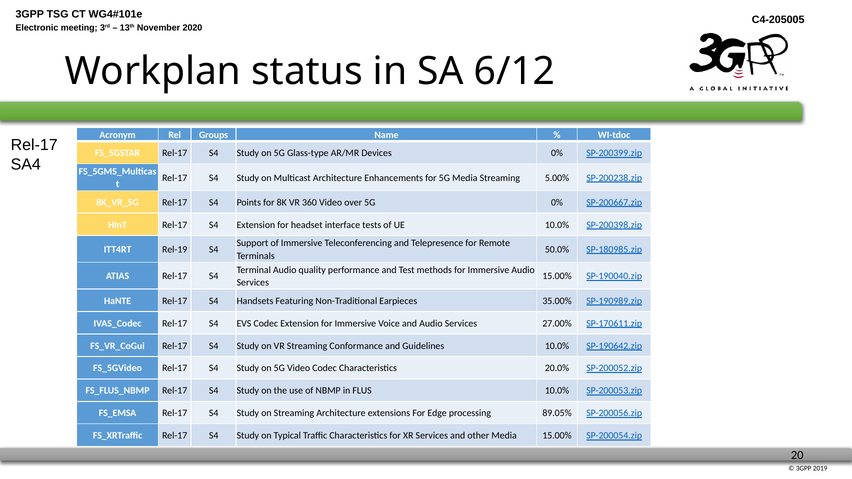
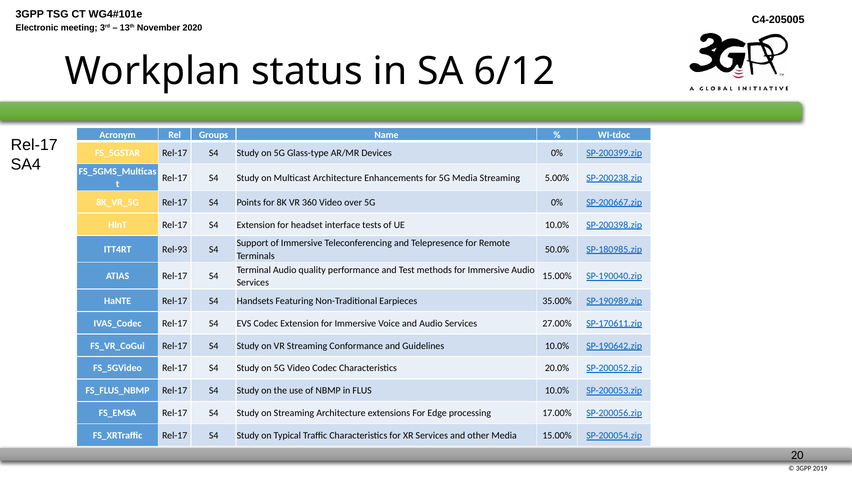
Rel-19: Rel-19 -> Rel-93 (175, 250)
89.05%: 89.05% -> 17.00% (557, 413)
